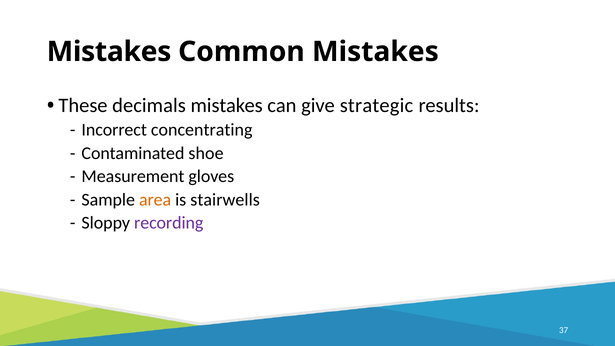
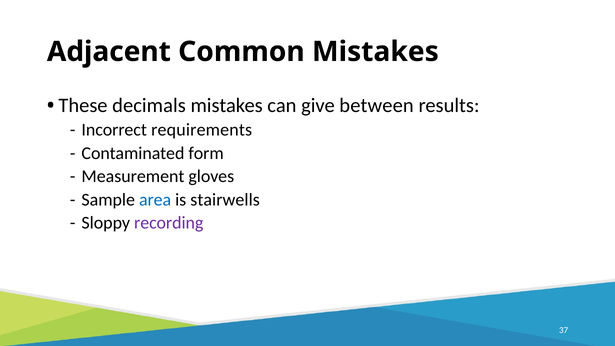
Mistakes: Mistakes -> Adjacent (109, 52)
strategic: strategic -> between (377, 105)
concentrating: concentrating -> requirements (202, 130)
shoe: shoe -> form (206, 153)
area colour: orange -> blue (155, 200)
